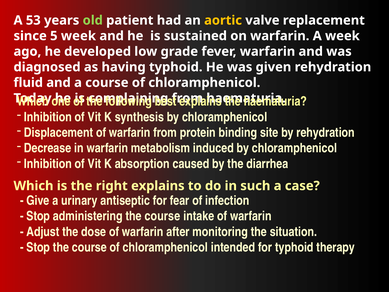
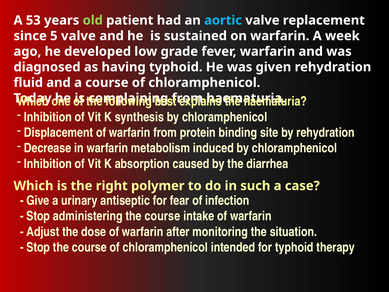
aortic colour: yellow -> light blue (223, 20)
5 week: week -> valve (78, 36)
right explains: explains -> polymer (158, 186)
